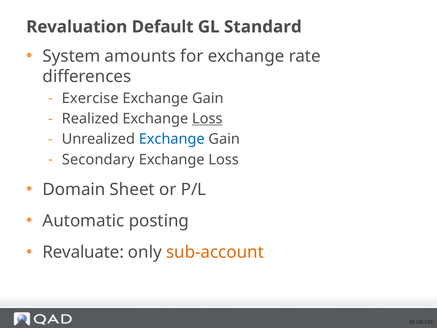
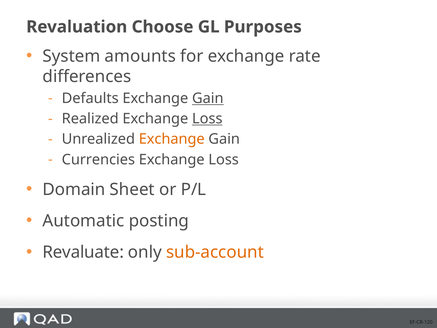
Default: Default -> Choose (163, 27)
Standard: Standard -> Purposes (263, 27)
Exercise: Exercise -> Defaults (90, 98)
Gain underline: none -> present (208, 98)
Exchange colour: blue -> orange (172, 139)
Secondary: Secondary -> Currencies (98, 159)
